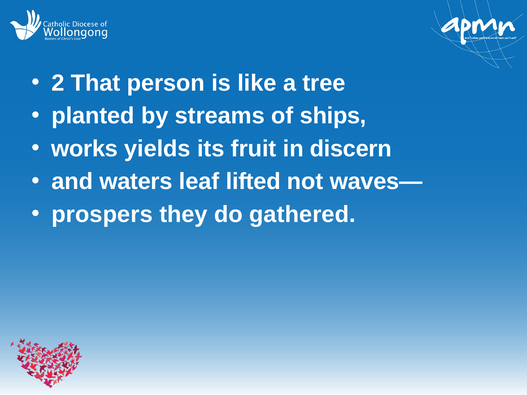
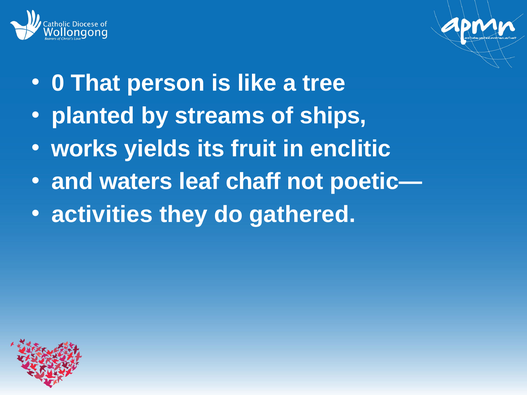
2: 2 -> 0 (58, 83)
discern: discern -> enclitic (351, 149)
lifted: lifted -> chaff (253, 182)
waves—: waves— -> poetic— (376, 182)
prospers: prospers -> activities (102, 214)
